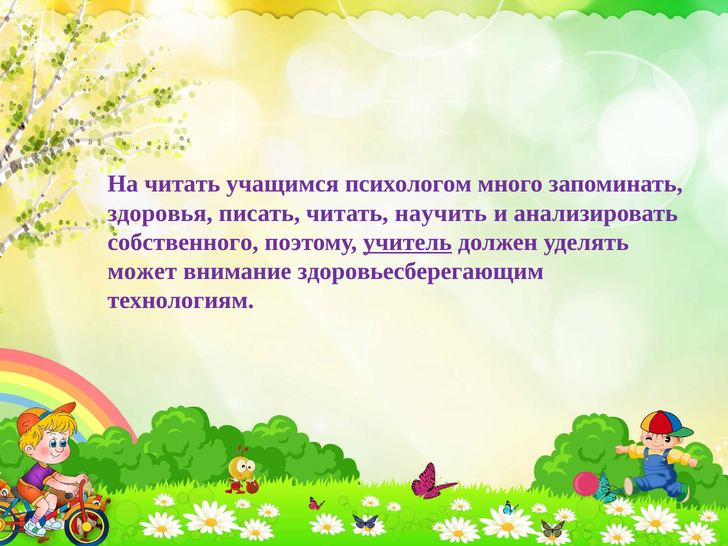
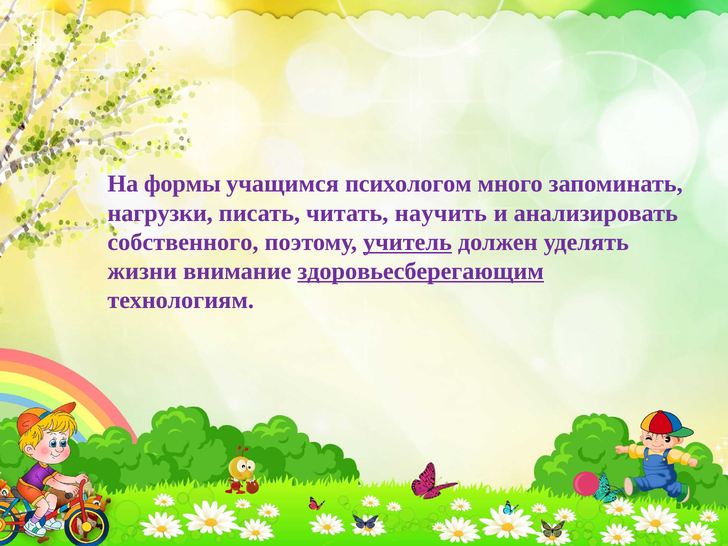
На читать: читать -> формы (182, 184)
здоровья: здоровья -> нагрузки (160, 213)
может: может -> жизни (142, 271)
здоровьесберегающим underline: none -> present (421, 271)
